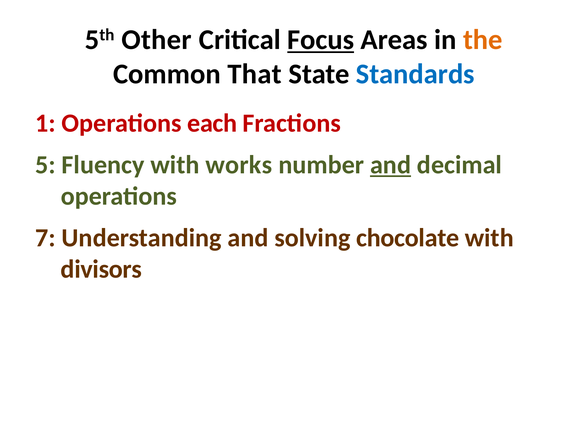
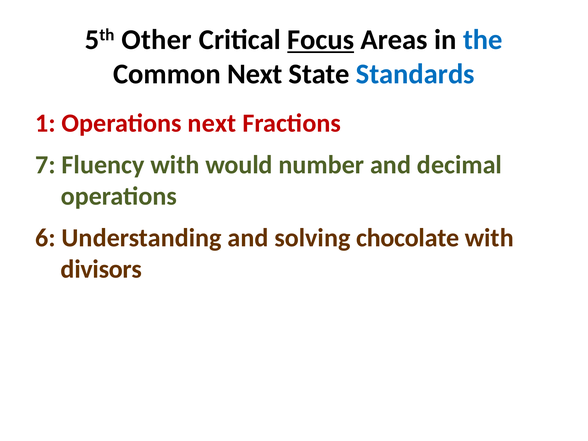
the colour: orange -> blue (483, 40)
Common That: That -> Next (255, 74)
Operations each: each -> next (212, 123)
5: 5 -> 7 (45, 165)
works: works -> would (239, 165)
and underline: present -> none (391, 165)
7: 7 -> 6 (45, 238)
